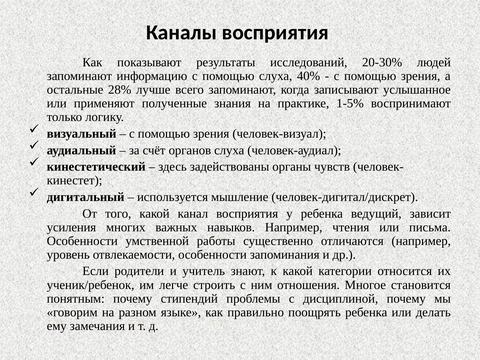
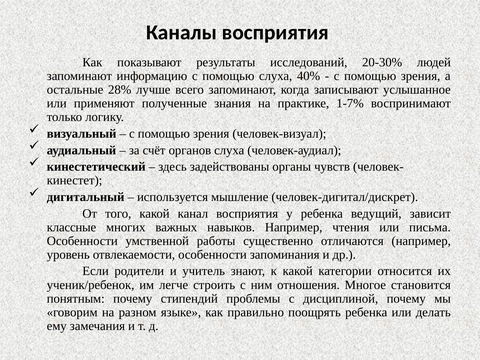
1-5%: 1-5% -> 1-7% (350, 103)
усиления: усиления -> классные (71, 227)
